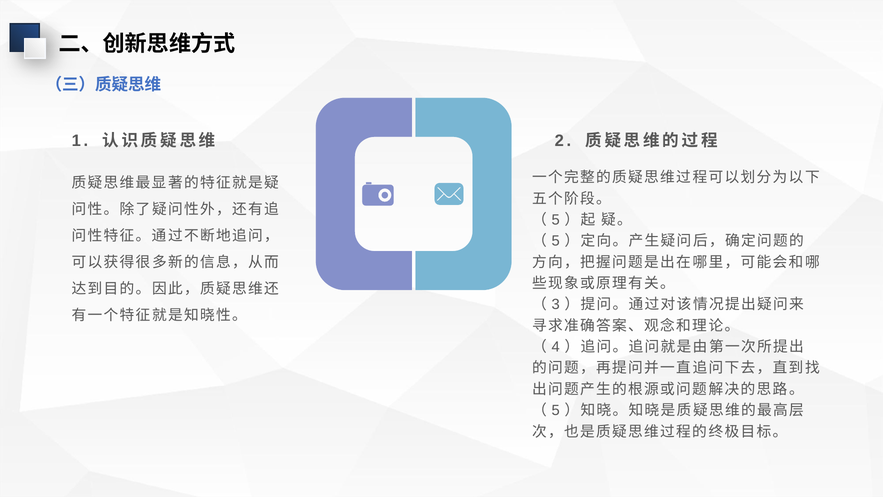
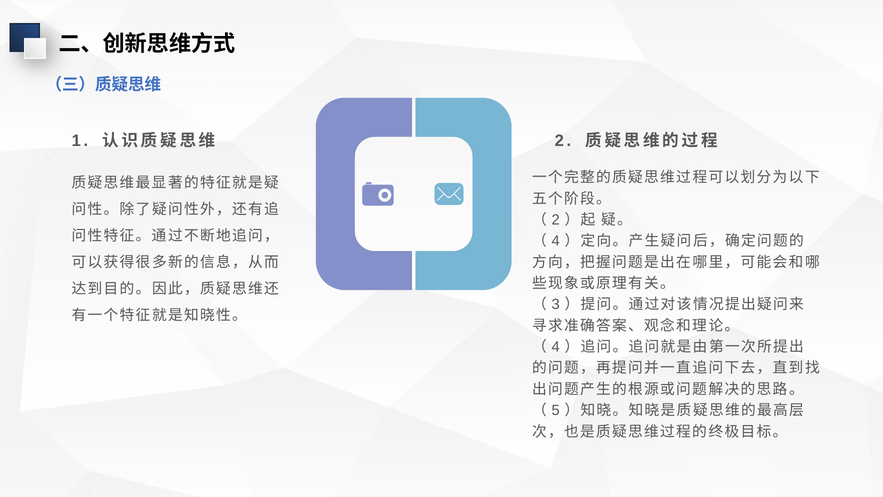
5: 5 -> 2 (556, 220)
5: 5 -> 4 (556, 241)
